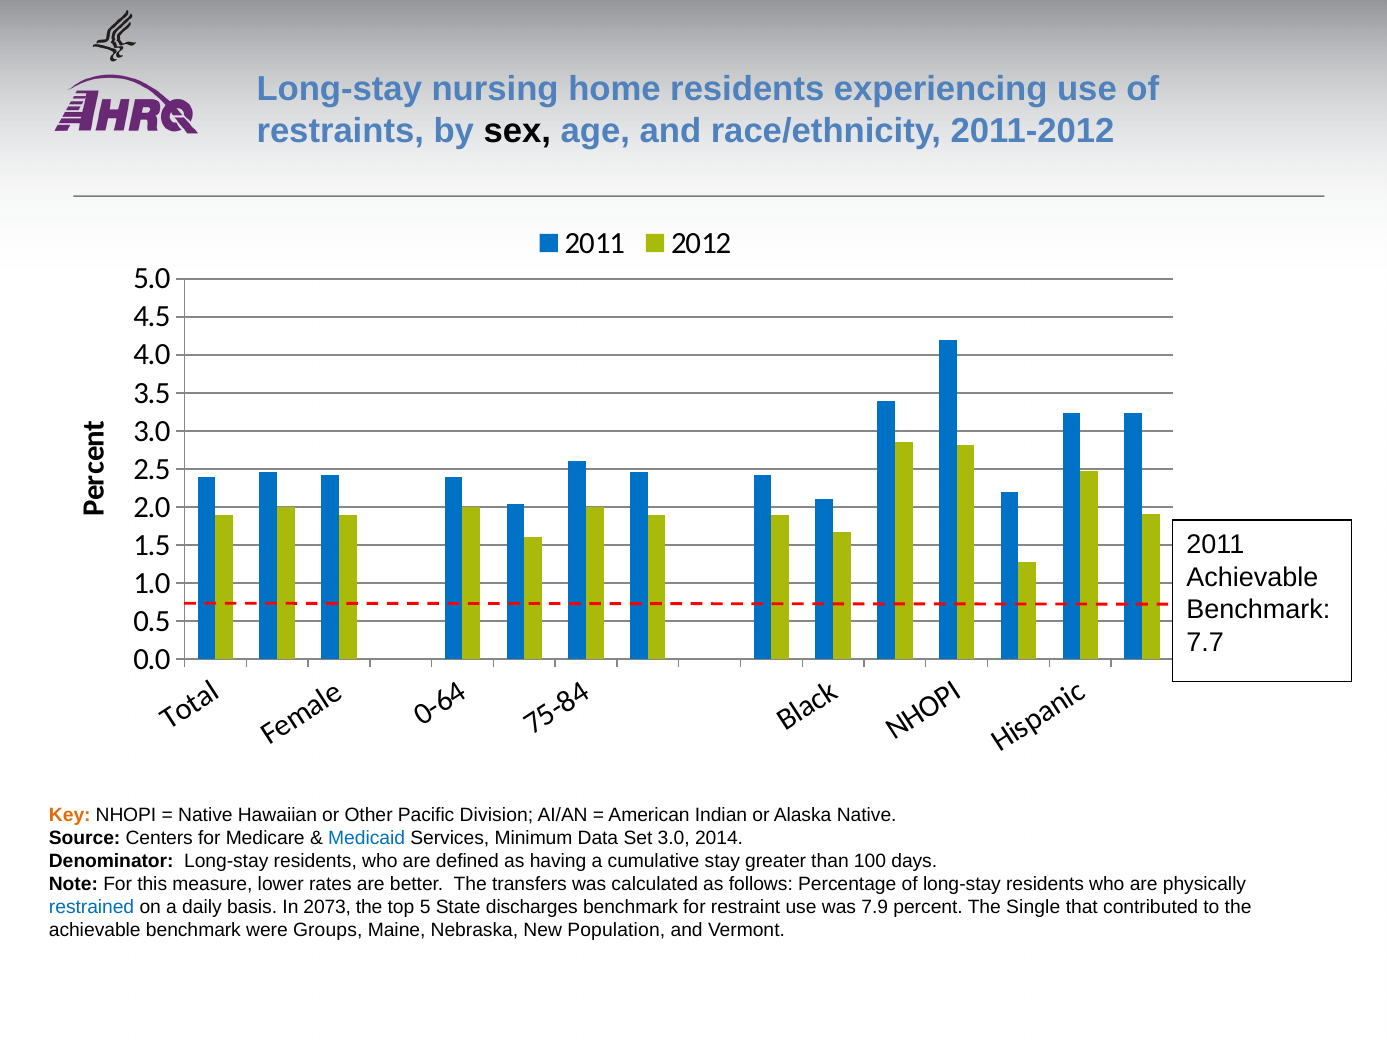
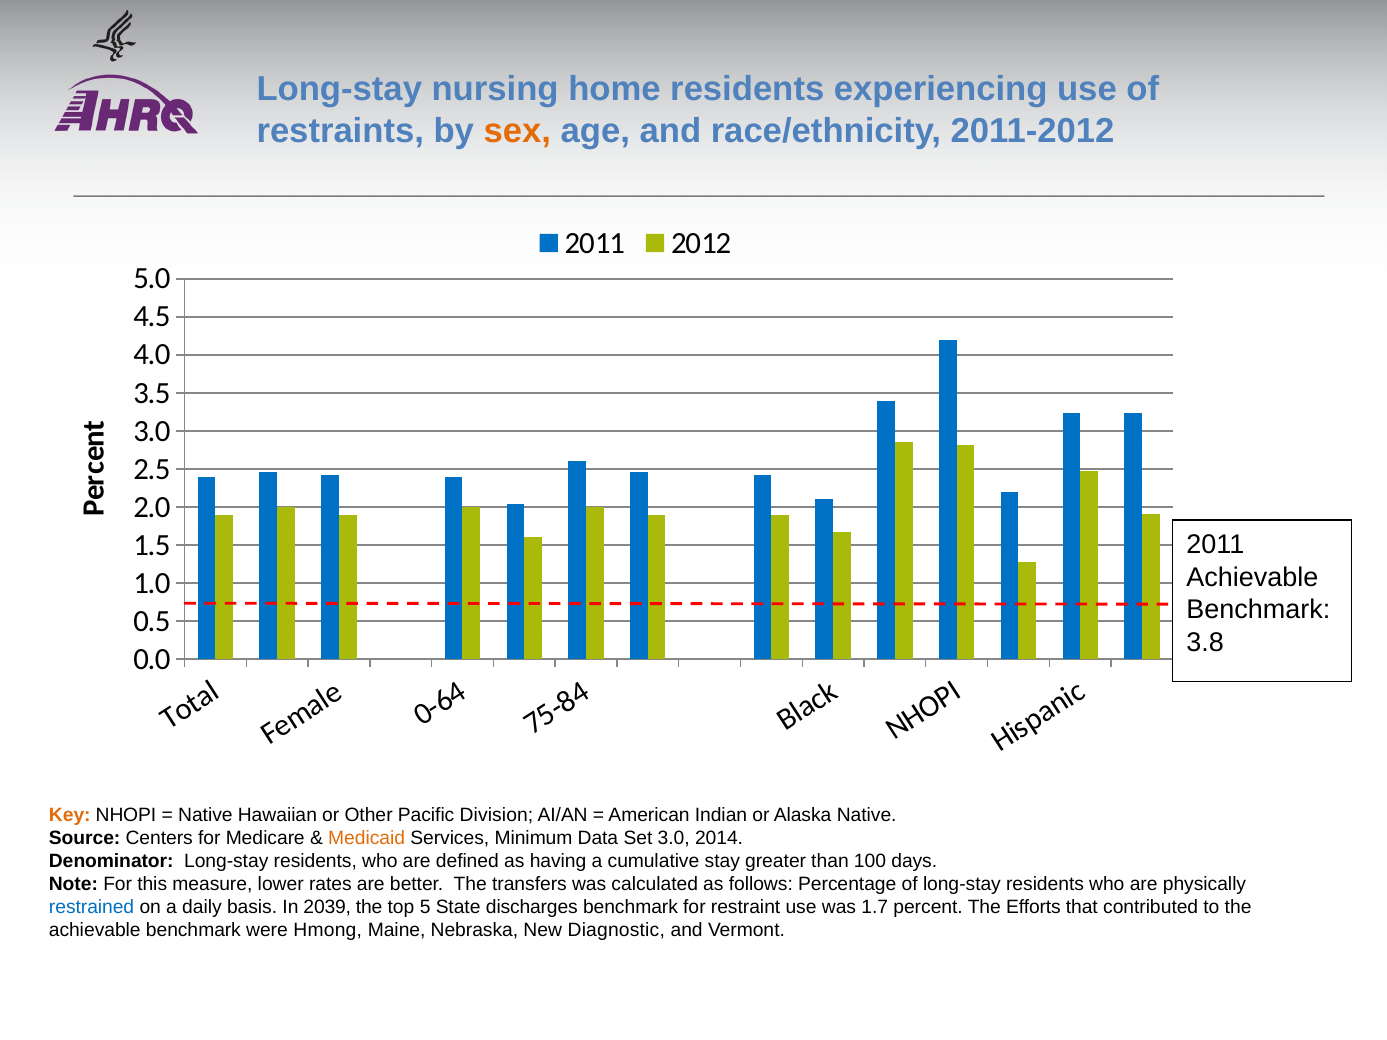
sex colour: black -> orange (517, 131)
7.7: 7.7 -> 3.8 (1205, 642)
Medicaid colour: blue -> orange (367, 838)
2073: 2073 -> 2039 (327, 908)
7.9: 7.9 -> 1.7 (875, 908)
Single: Single -> Efforts (1033, 908)
Groups: Groups -> Hmong (328, 931)
Population: Population -> Diagnostic (616, 931)
